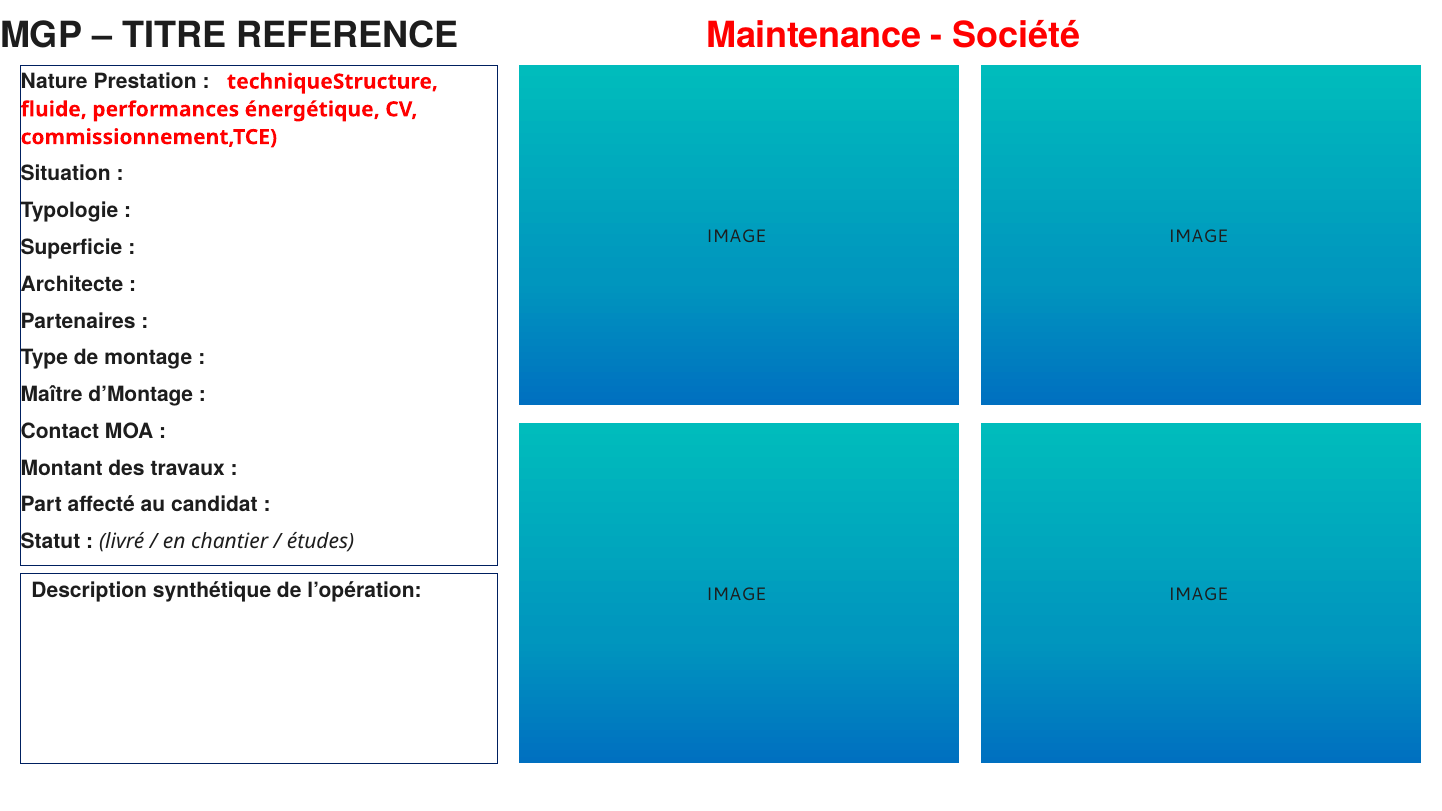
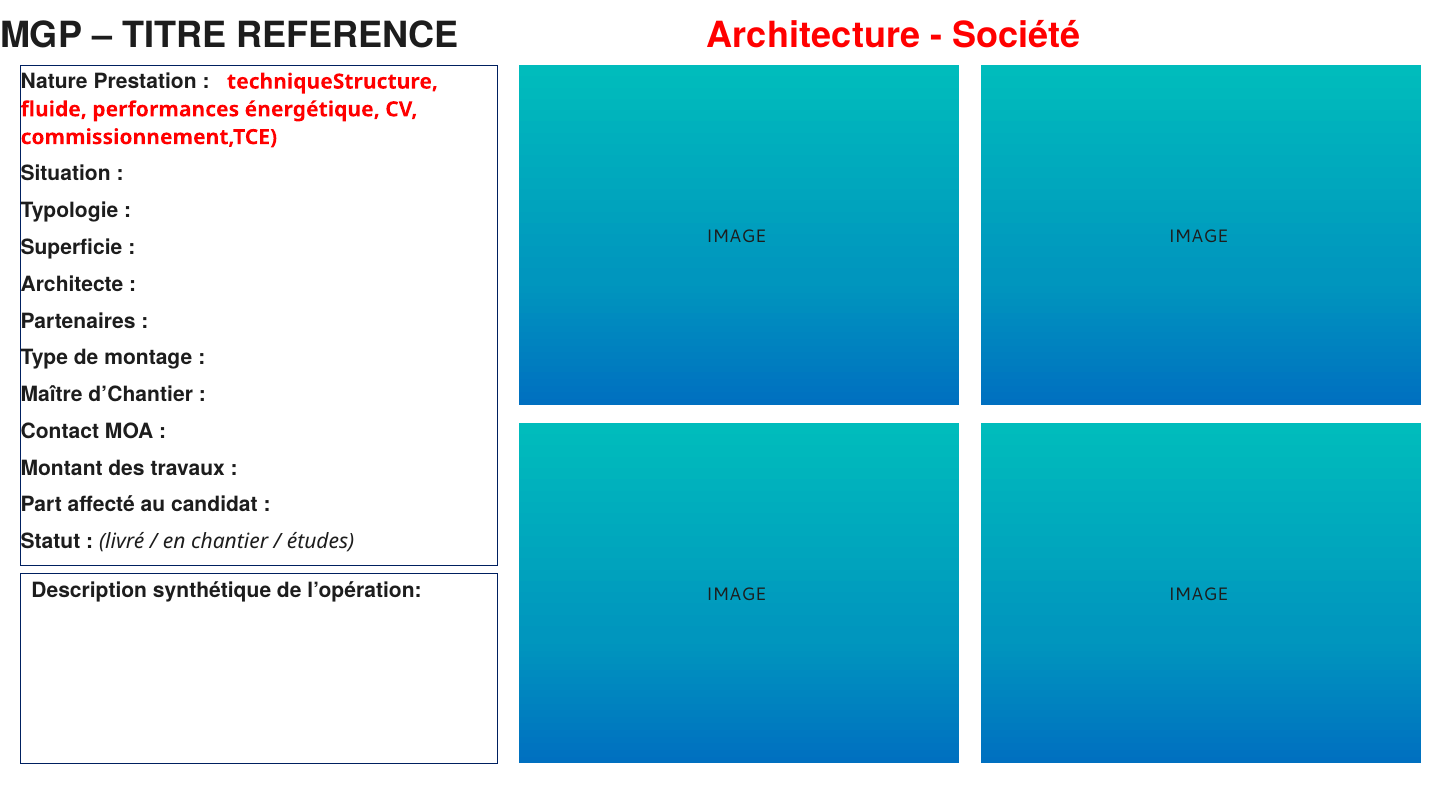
Maintenance: Maintenance -> Architecture (814, 36)
d’Montage: d’Montage -> d’Chantier (141, 395)
